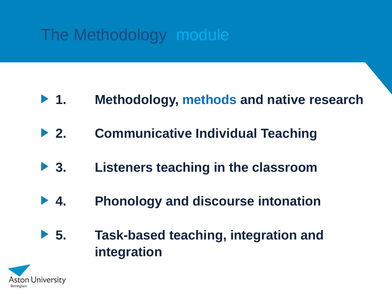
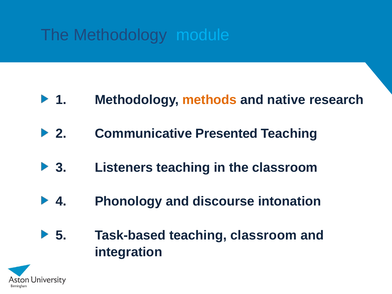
methods colour: blue -> orange (209, 100)
Individual: Individual -> Presented (227, 134)
teaching integration: integration -> classroom (264, 235)
